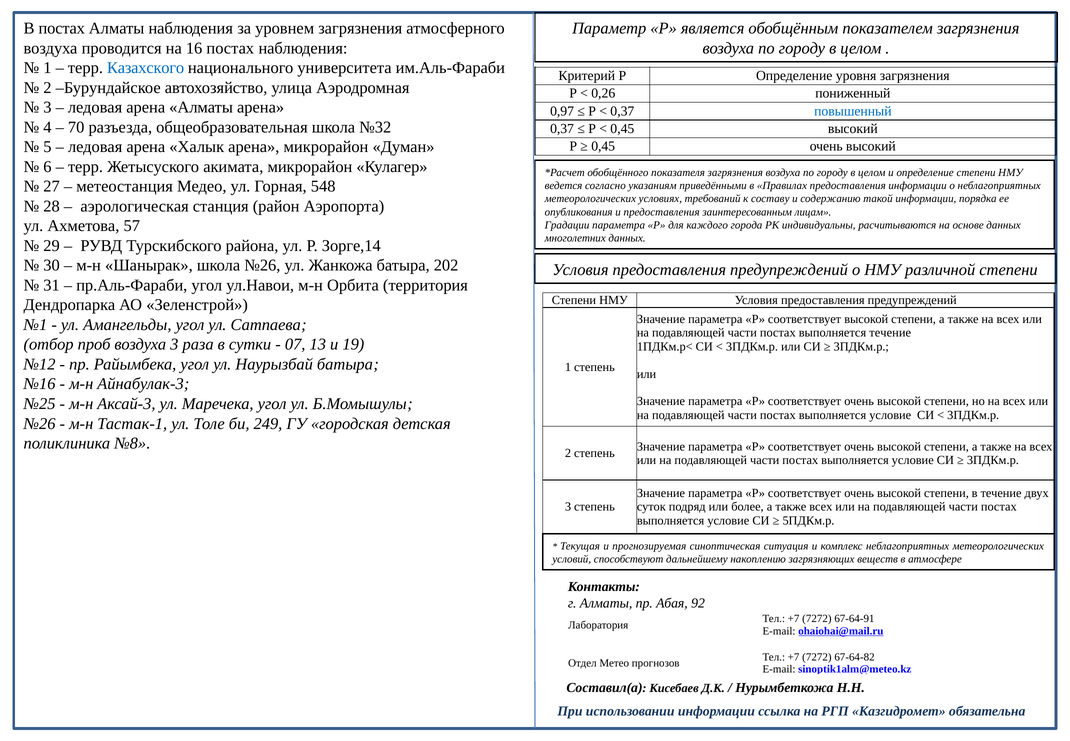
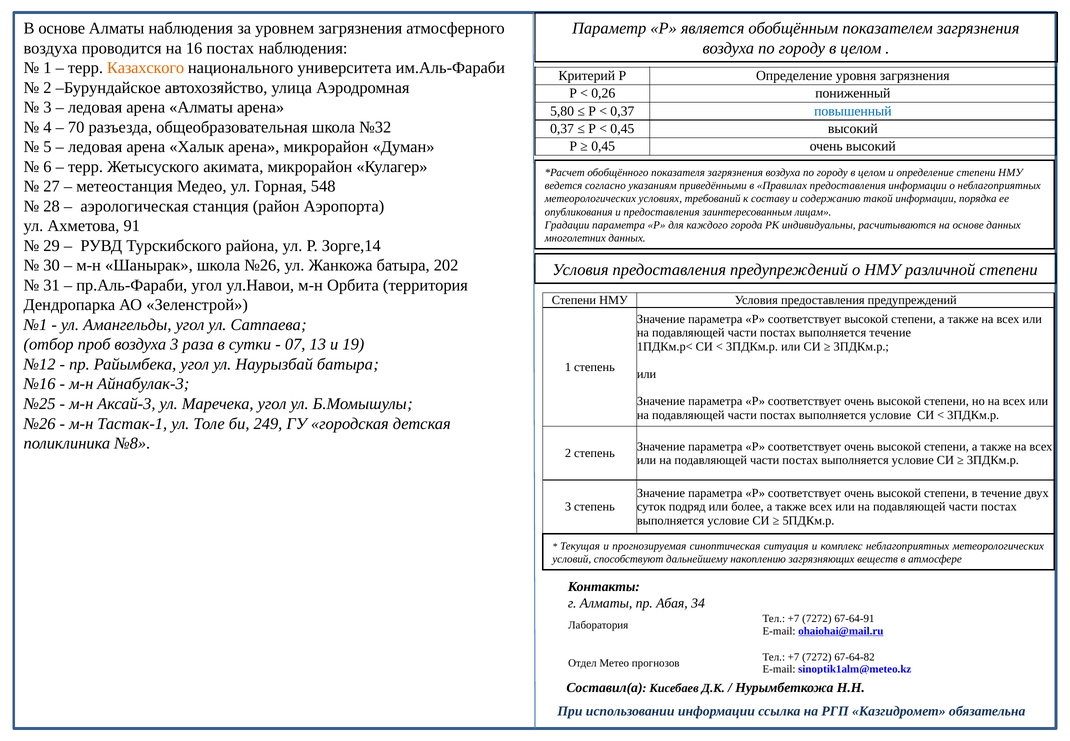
В постах: постах -> основе (62, 28)
Казахского colour: blue -> orange (146, 68)
0,97: 0,97 -> 5,80 (562, 111)
57: 57 -> 91 (132, 226)
92: 92 -> 34 (698, 603)
